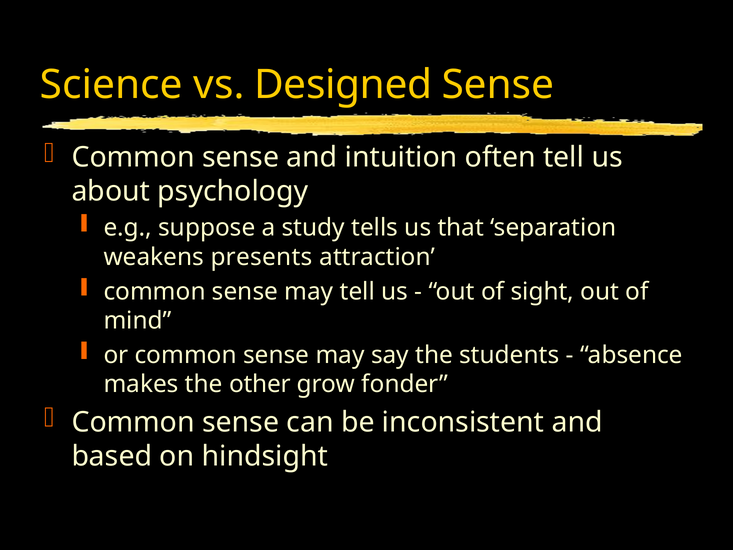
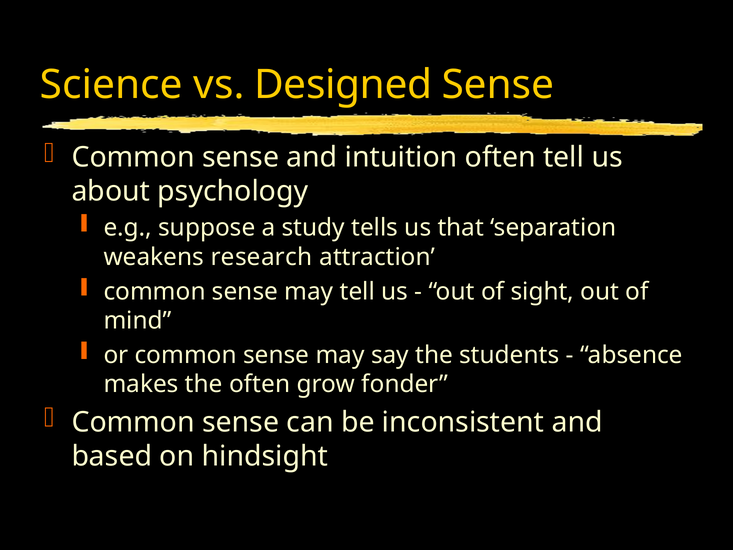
presents: presents -> research (262, 257)
the other: other -> often (260, 384)
